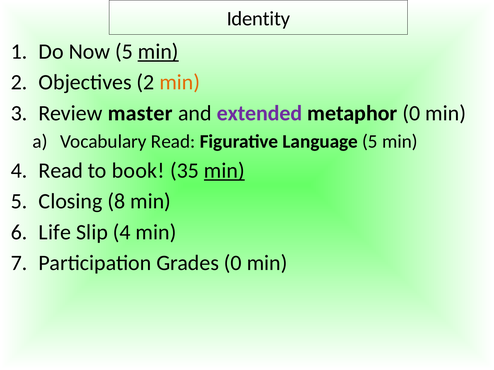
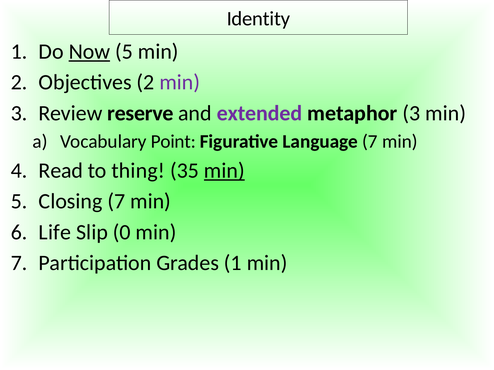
Now underline: none -> present (89, 52)
min underline: present -> none (158, 52)
min colour: orange -> purple (180, 83)
master: master -> reserve (140, 113)
metaphor 0: 0 -> 3 (412, 113)
Vocabulary Read: Read -> Point (173, 142)
Language 5: 5 -> 7 (370, 142)
book: book -> thing (138, 171)
Closing 8: 8 -> 7 (116, 202)
Slip 4: 4 -> 0 (122, 232)
Grades 0: 0 -> 1 (233, 263)
